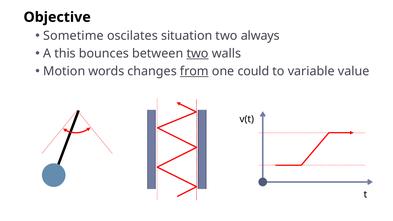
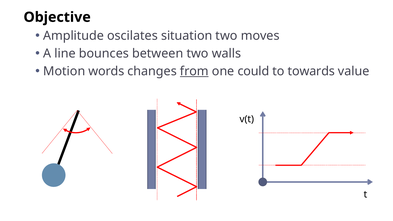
Sometime: Sometime -> Amplitude (74, 36)
always: always -> moves (260, 36)
this: this -> line (65, 54)
two underline: present -> none (198, 54)
variable: variable -> towards (311, 71)
